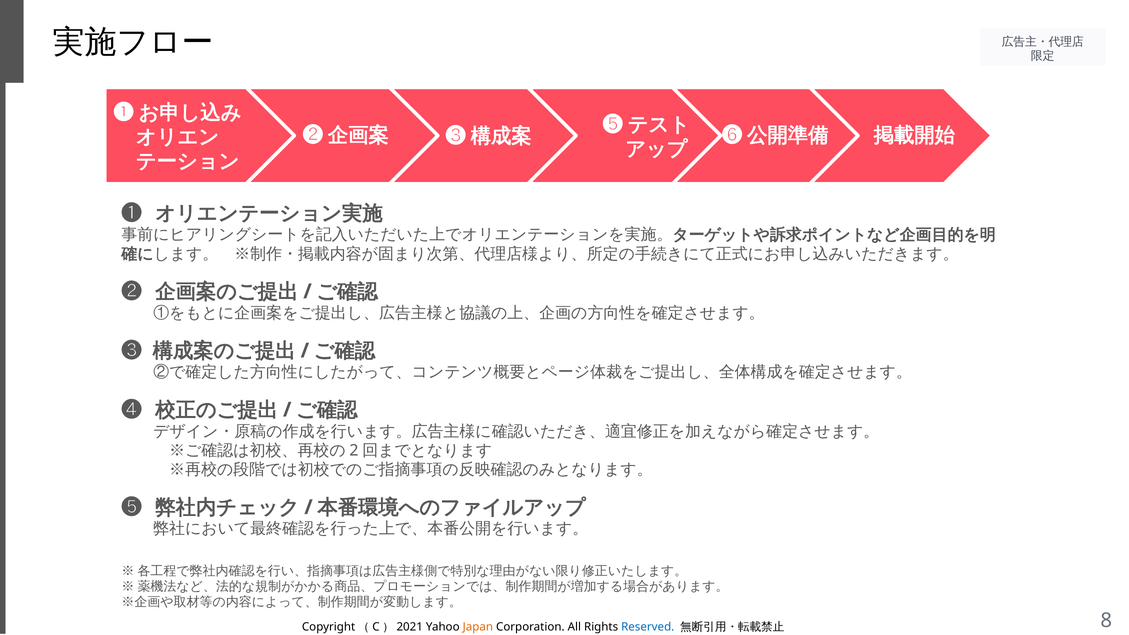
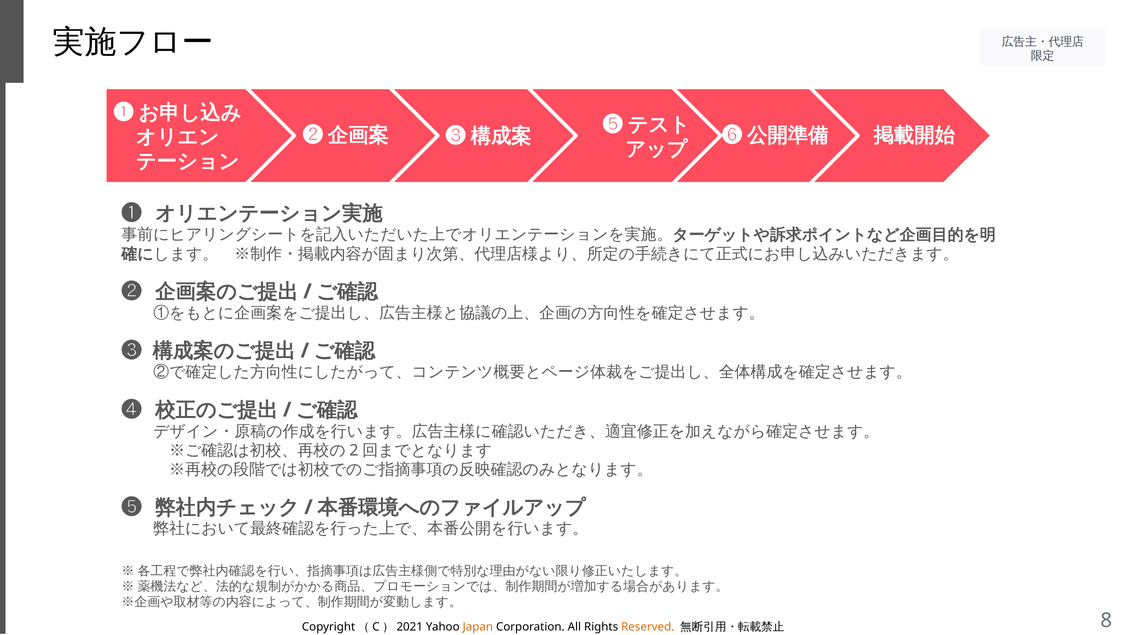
Reserved colour: blue -> orange (648, 627)
